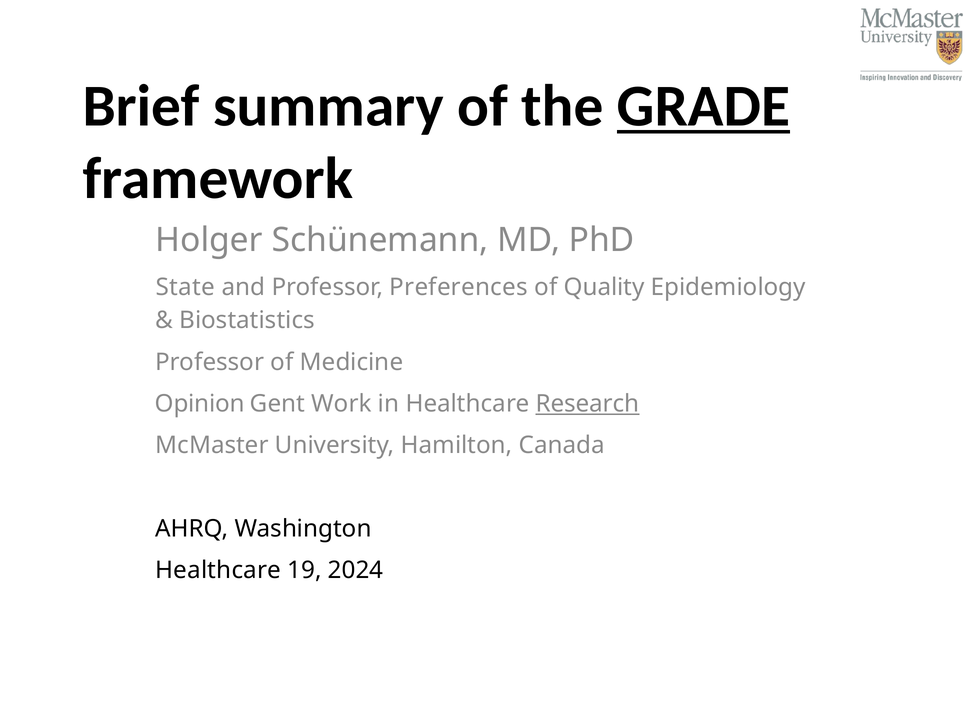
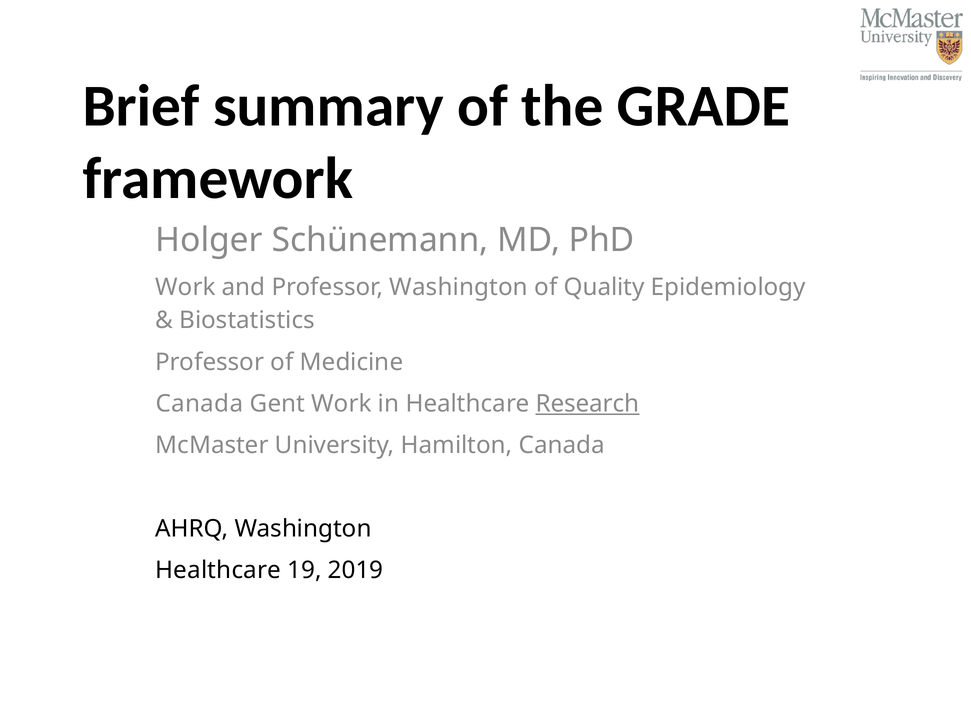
GRADE underline: present -> none (704, 106)
State: State -> Work (185, 288)
Professor Preferences: Preferences -> Washington (459, 288)
Opinion: Opinion -> Canada (199, 404)
2024: 2024 -> 2019 (356, 571)
